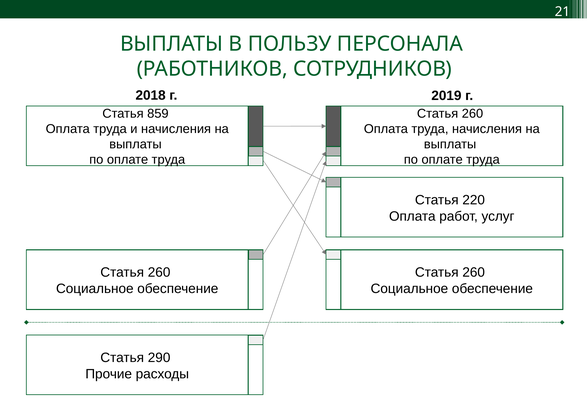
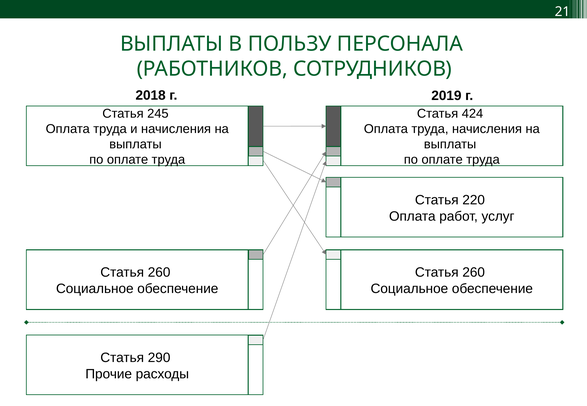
859: 859 -> 245 (158, 114)
260: 260 -> 424 (473, 114)
